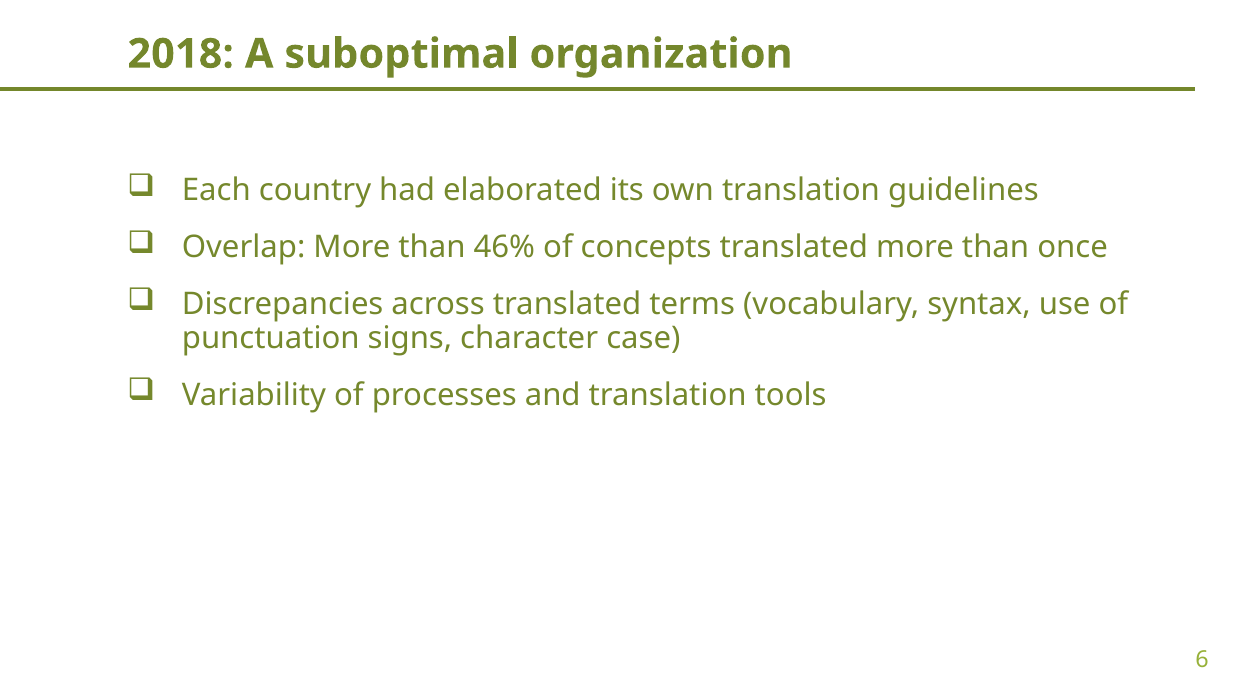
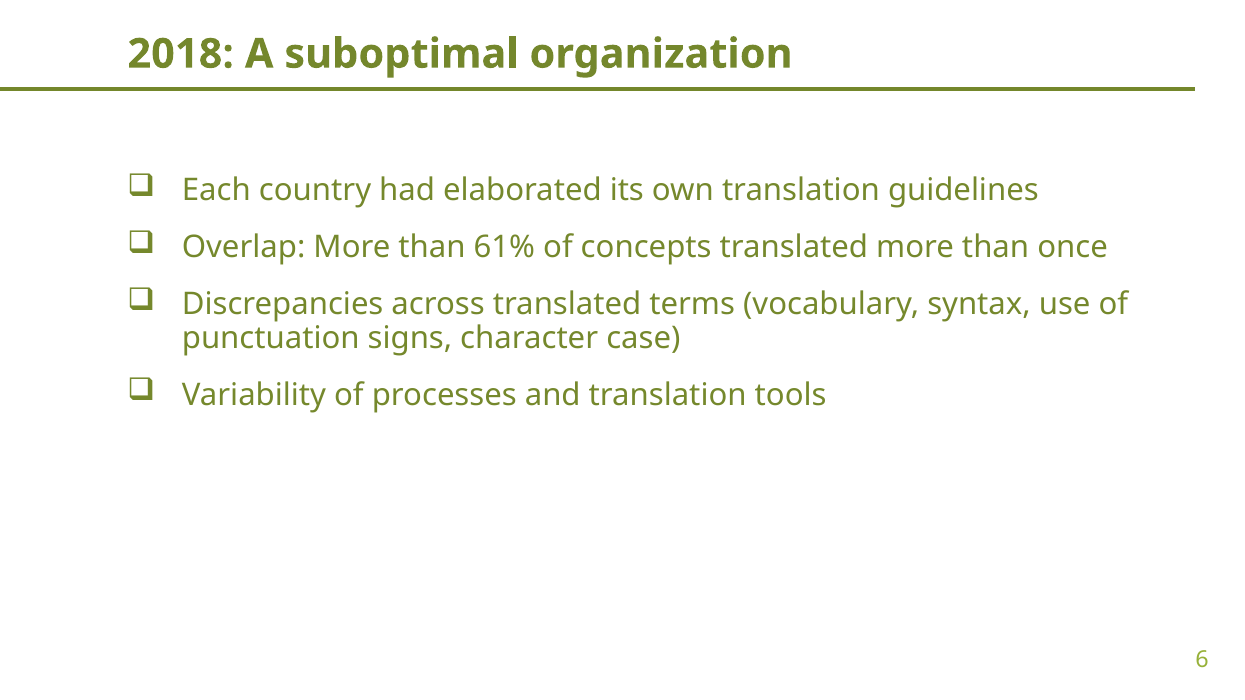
46%: 46% -> 61% (504, 248)
